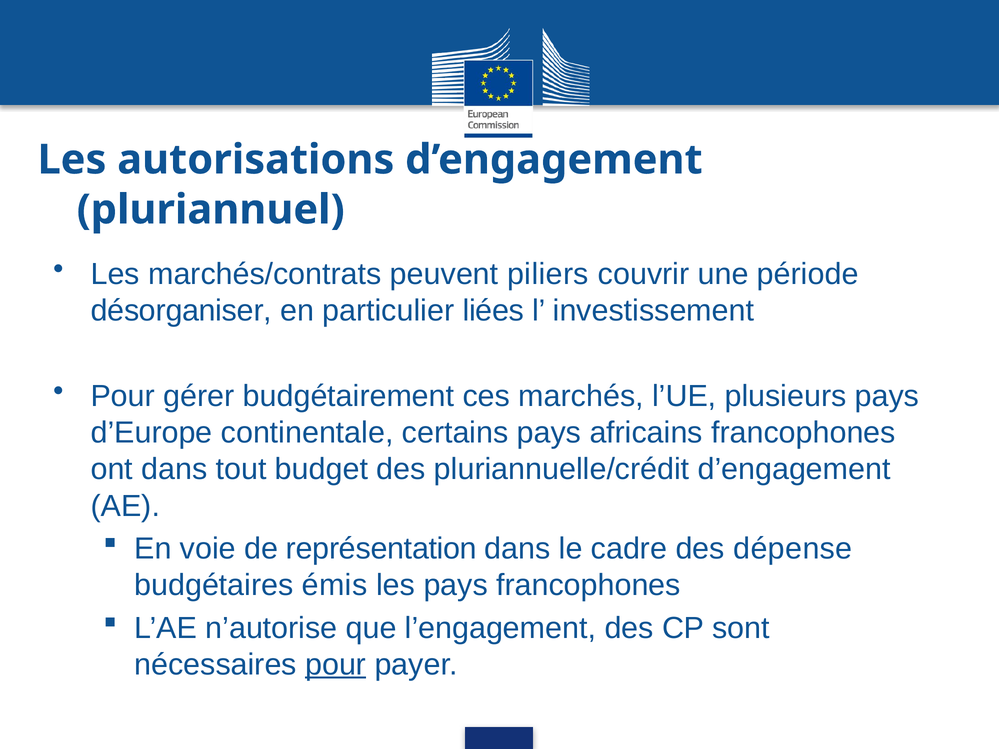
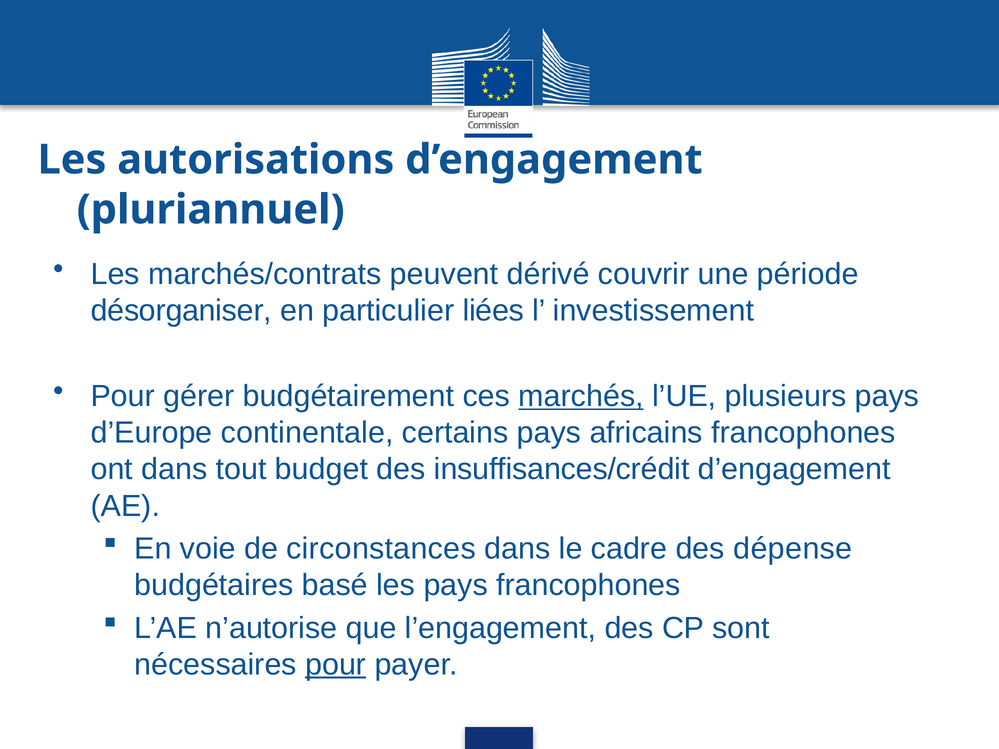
piliers: piliers -> dérivé (548, 274)
marchés underline: none -> present (581, 396)
pluriannuelle/crédit: pluriannuelle/crédit -> insuffisances/crédit (562, 469)
représentation: représentation -> circonstances (381, 549)
émis: émis -> basé (335, 585)
